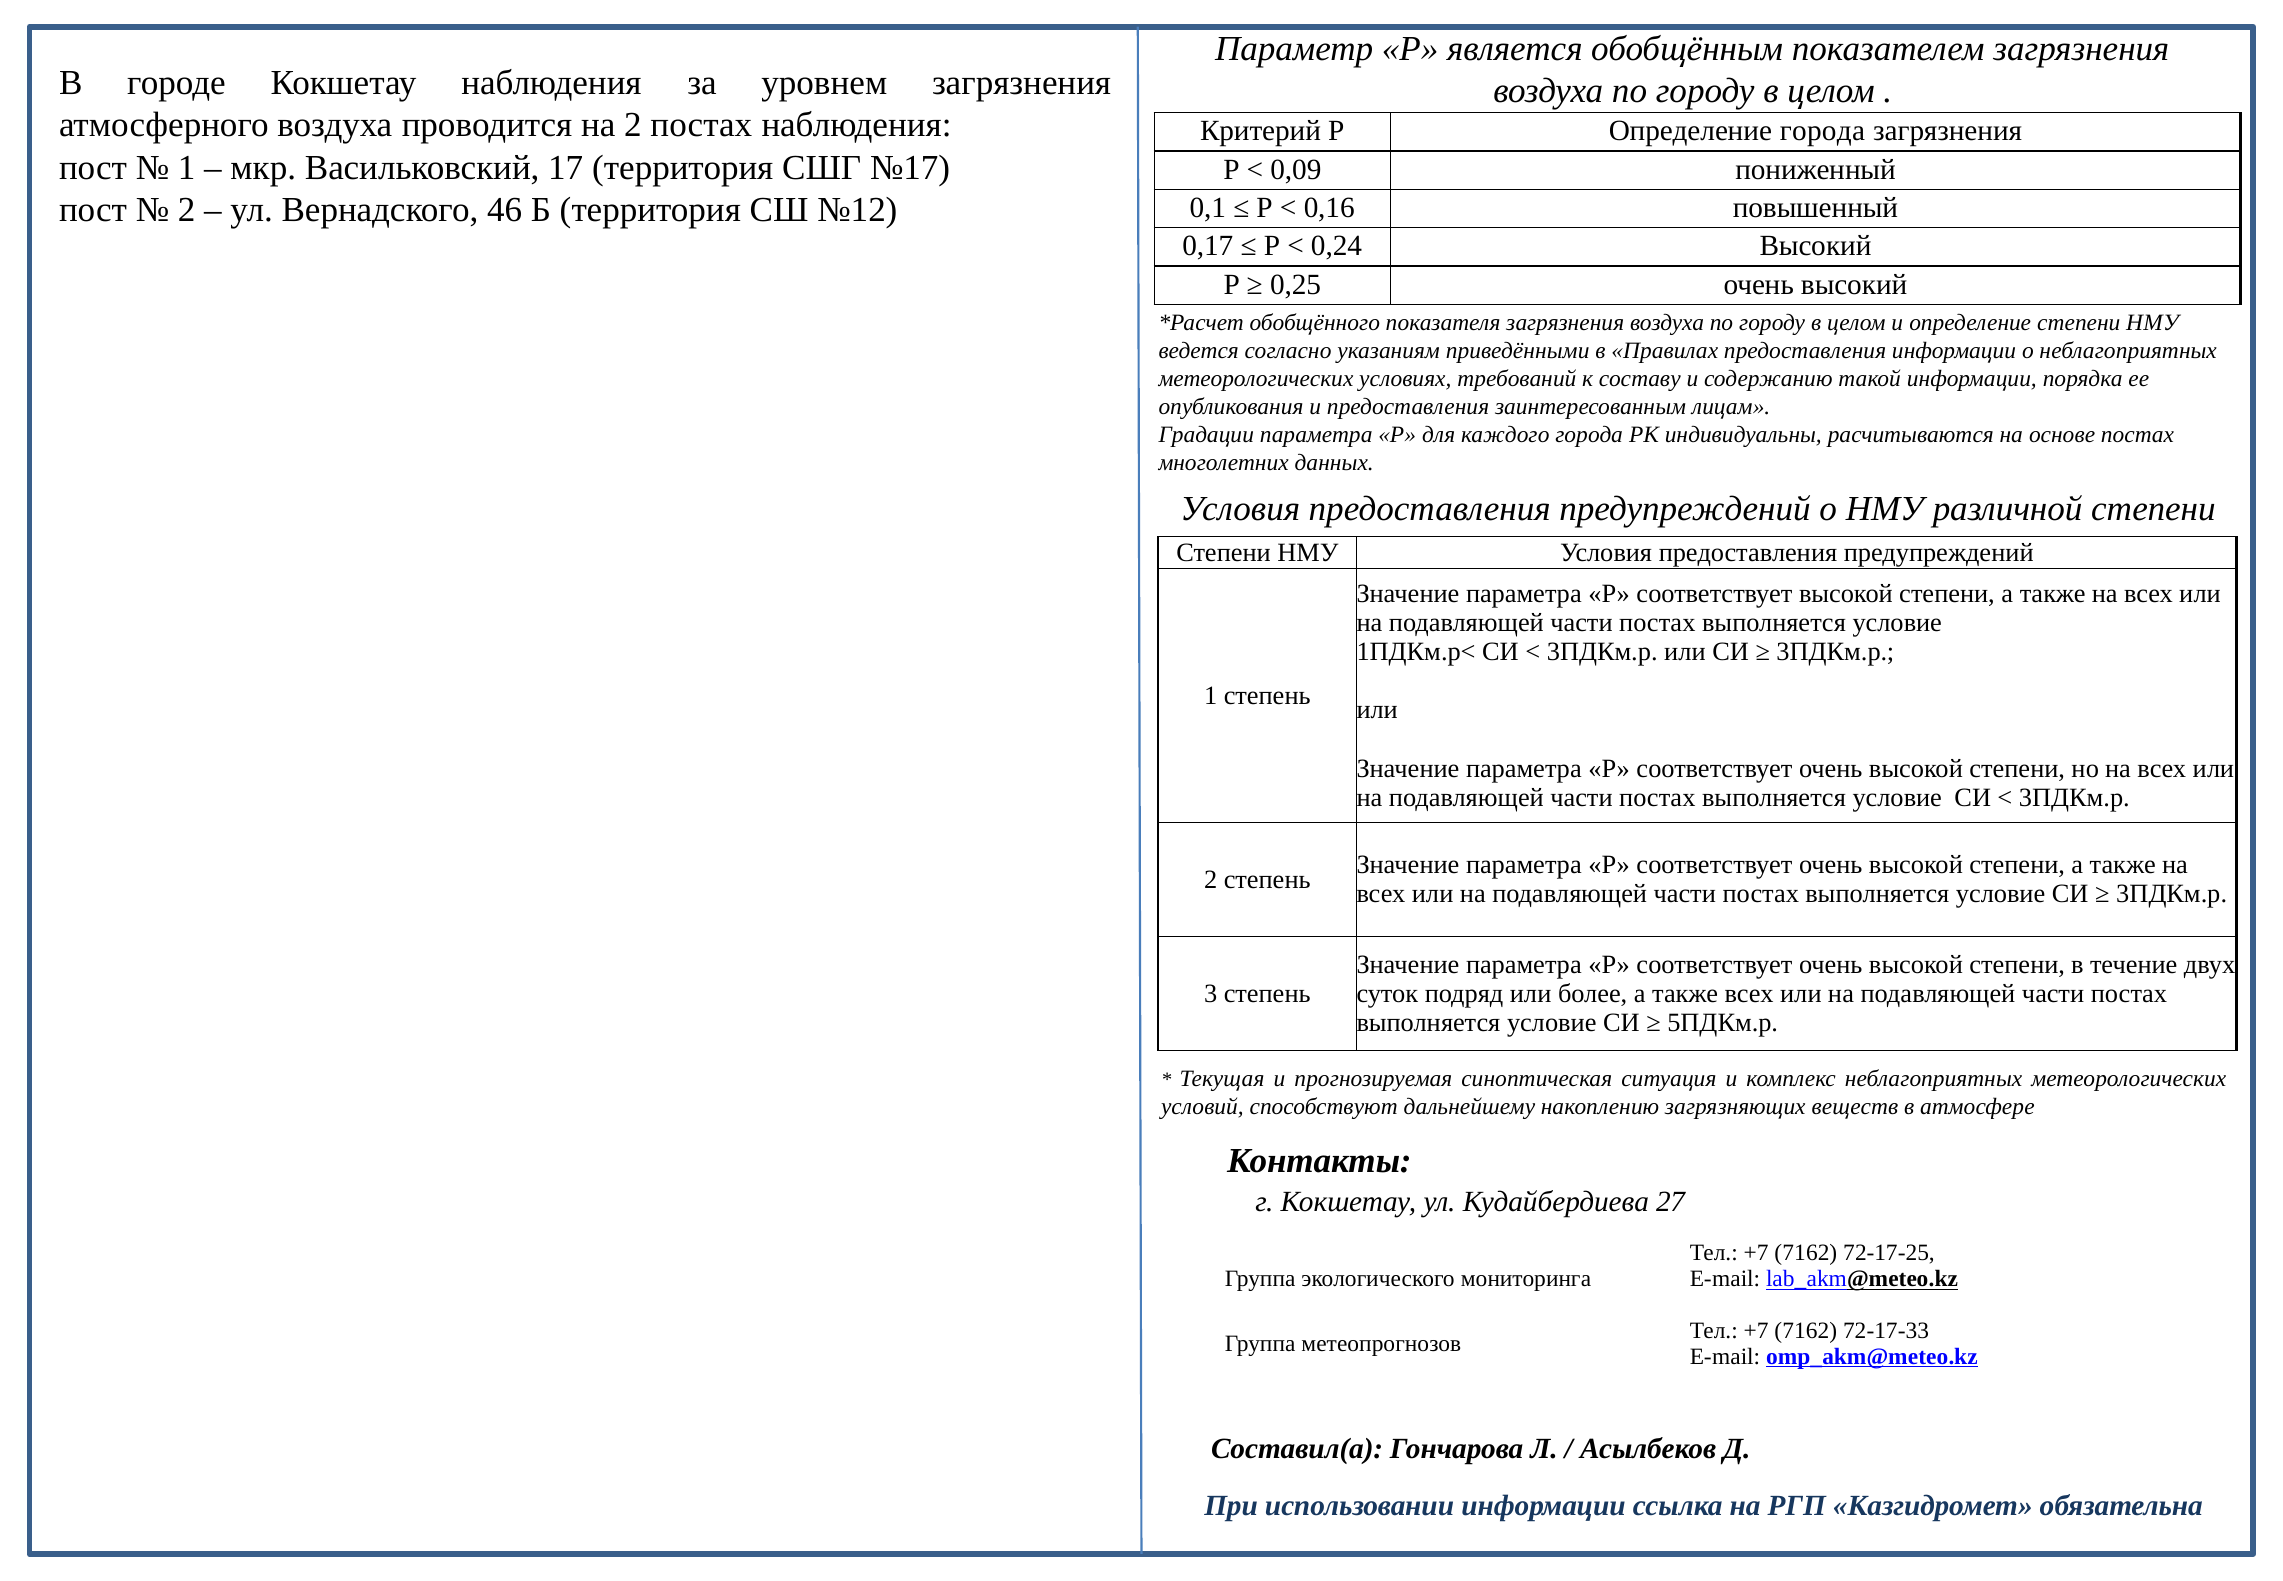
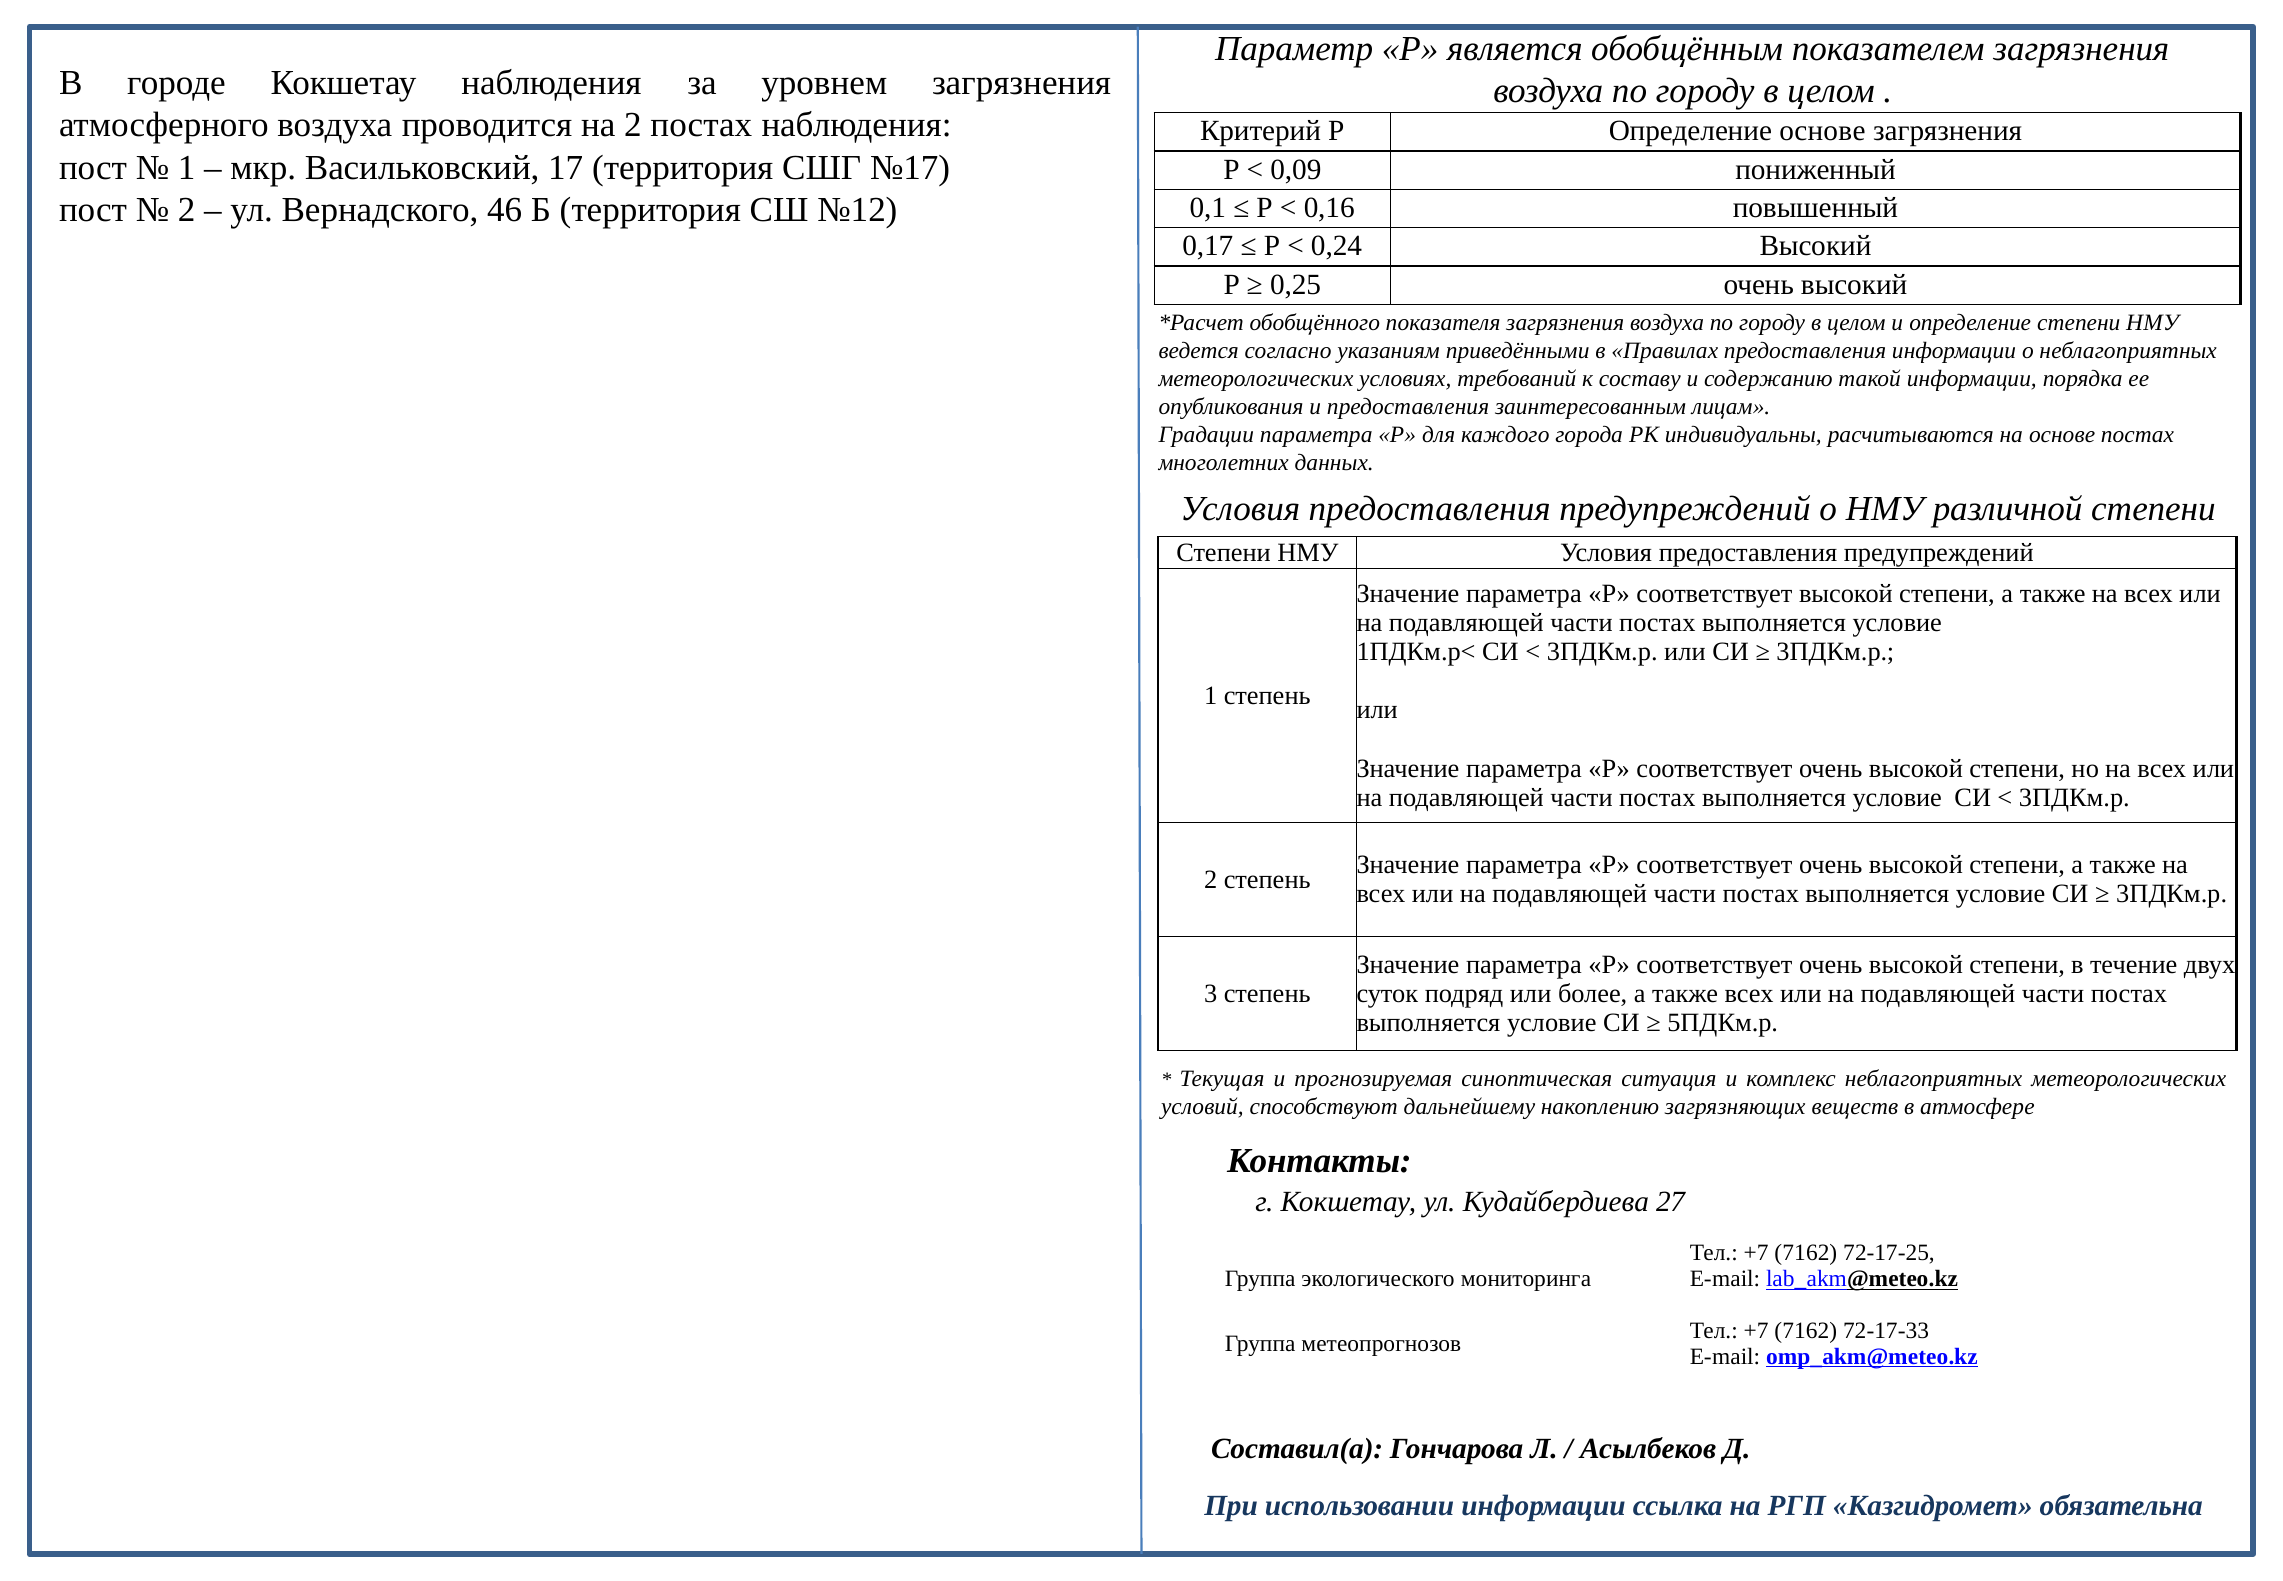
Определение города: города -> основе (1822, 131)
